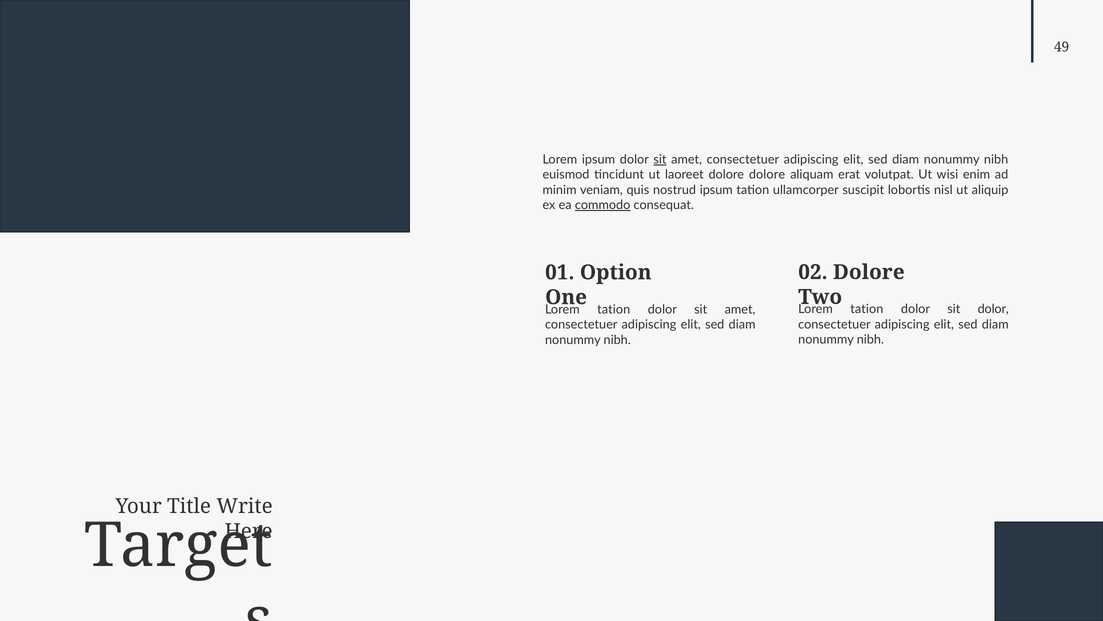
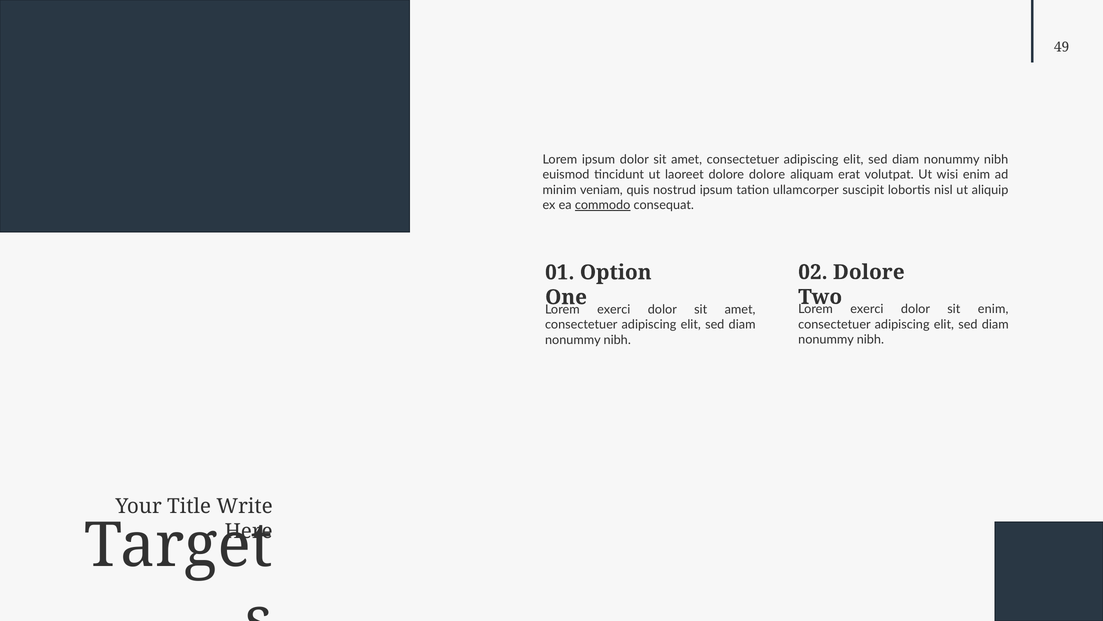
sit underline: present -> none (660, 159)
tation: tation -> exerci (867, 309)
sit dolor: dolor -> enim (993, 309)
tation: tation -> exerci (614, 309)
